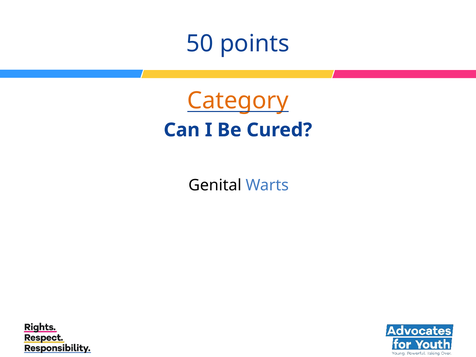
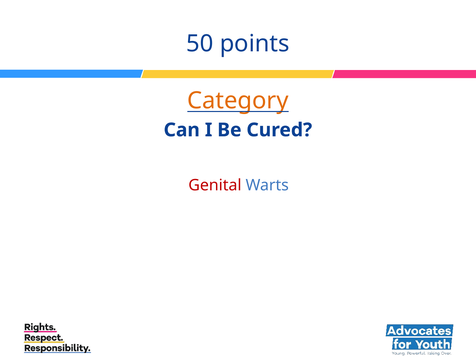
Genital colour: black -> red (215, 185)
